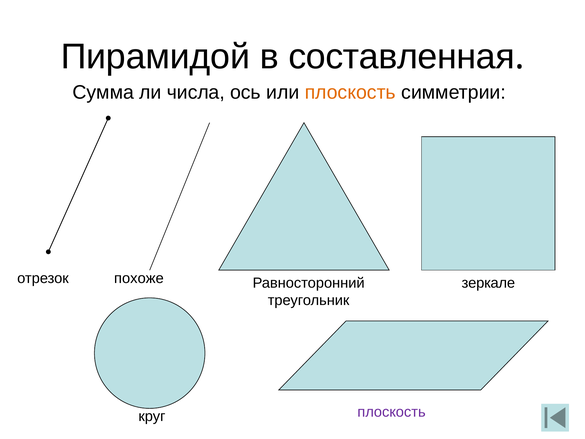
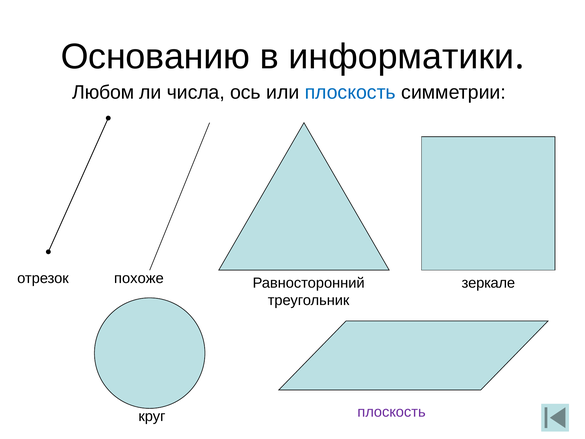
Пирамидой: Пирамидой -> Основанию (155, 57)
составленная: составленная -> информатики (401, 57)
Сумма: Сумма -> Любом (103, 93)
плоскость colour: orange -> blue (350, 93)
